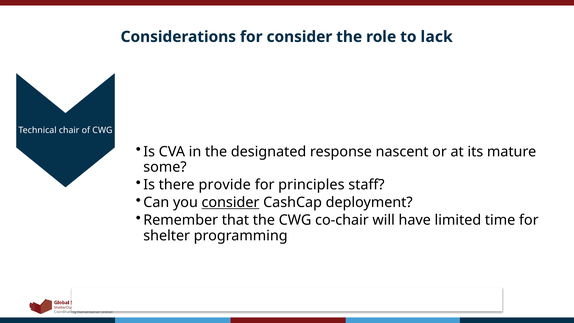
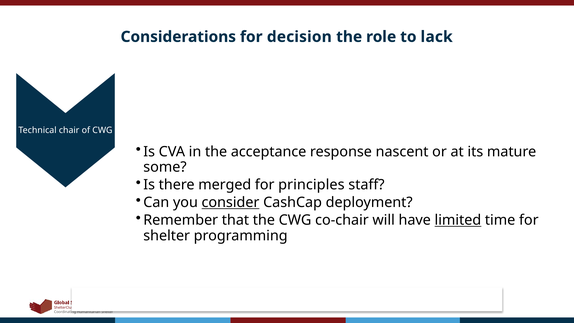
for consider: consider -> decision (299, 37)
designated: designated -> acceptance (269, 152)
provide: provide -> merged (225, 185)
limited underline: none -> present (458, 220)
